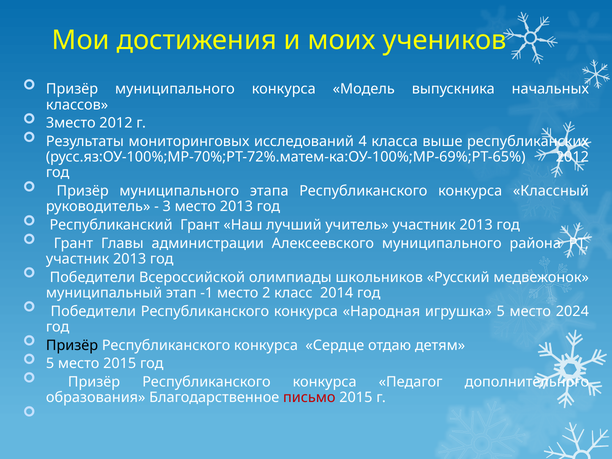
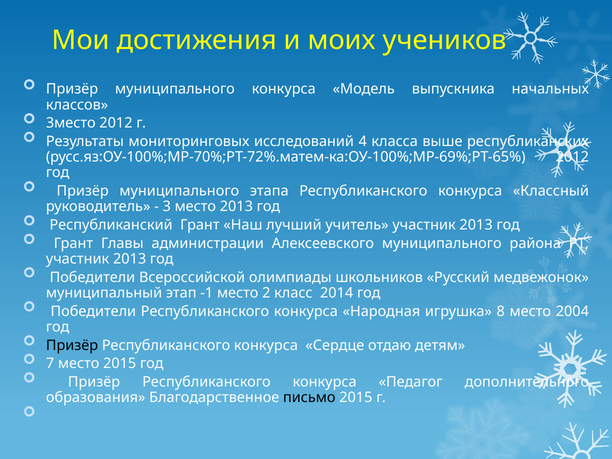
игрушка 5: 5 -> 8 (501, 311)
2024: 2024 -> 2004 (572, 311)
5: 5 -> 7 (50, 364)
письмо colour: red -> black (309, 398)
